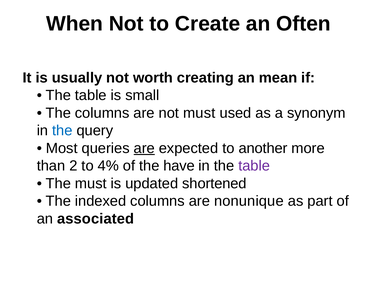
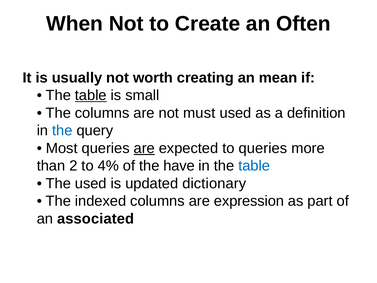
table underline: none -> present (91, 95)
synonym: synonym -> definition (316, 113)
to another: another -> queries (263, 148)
table colour: purple -> blue (254, 166)
The must: must -> used (91, 183)
shortened: shortened -> dictionary (214, 183)
nonunique: nonunique -> expression (249, 201)
